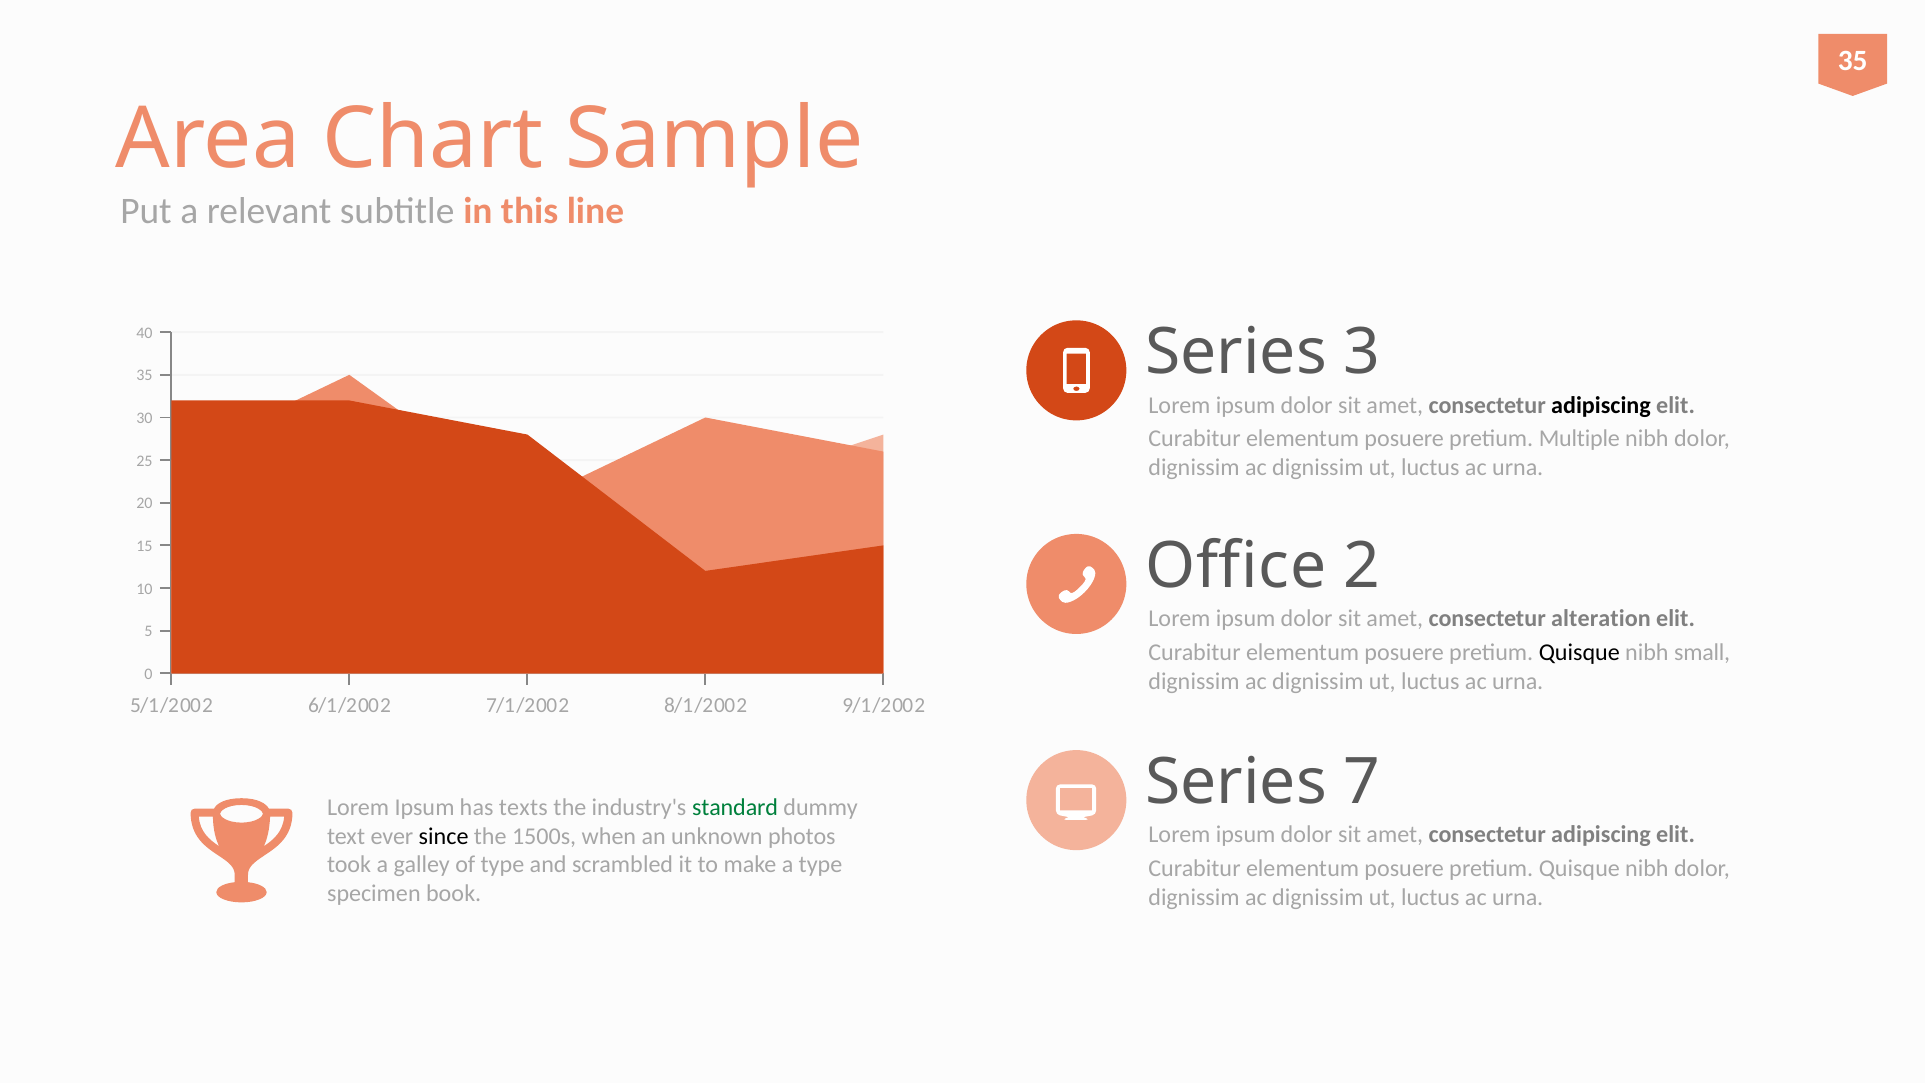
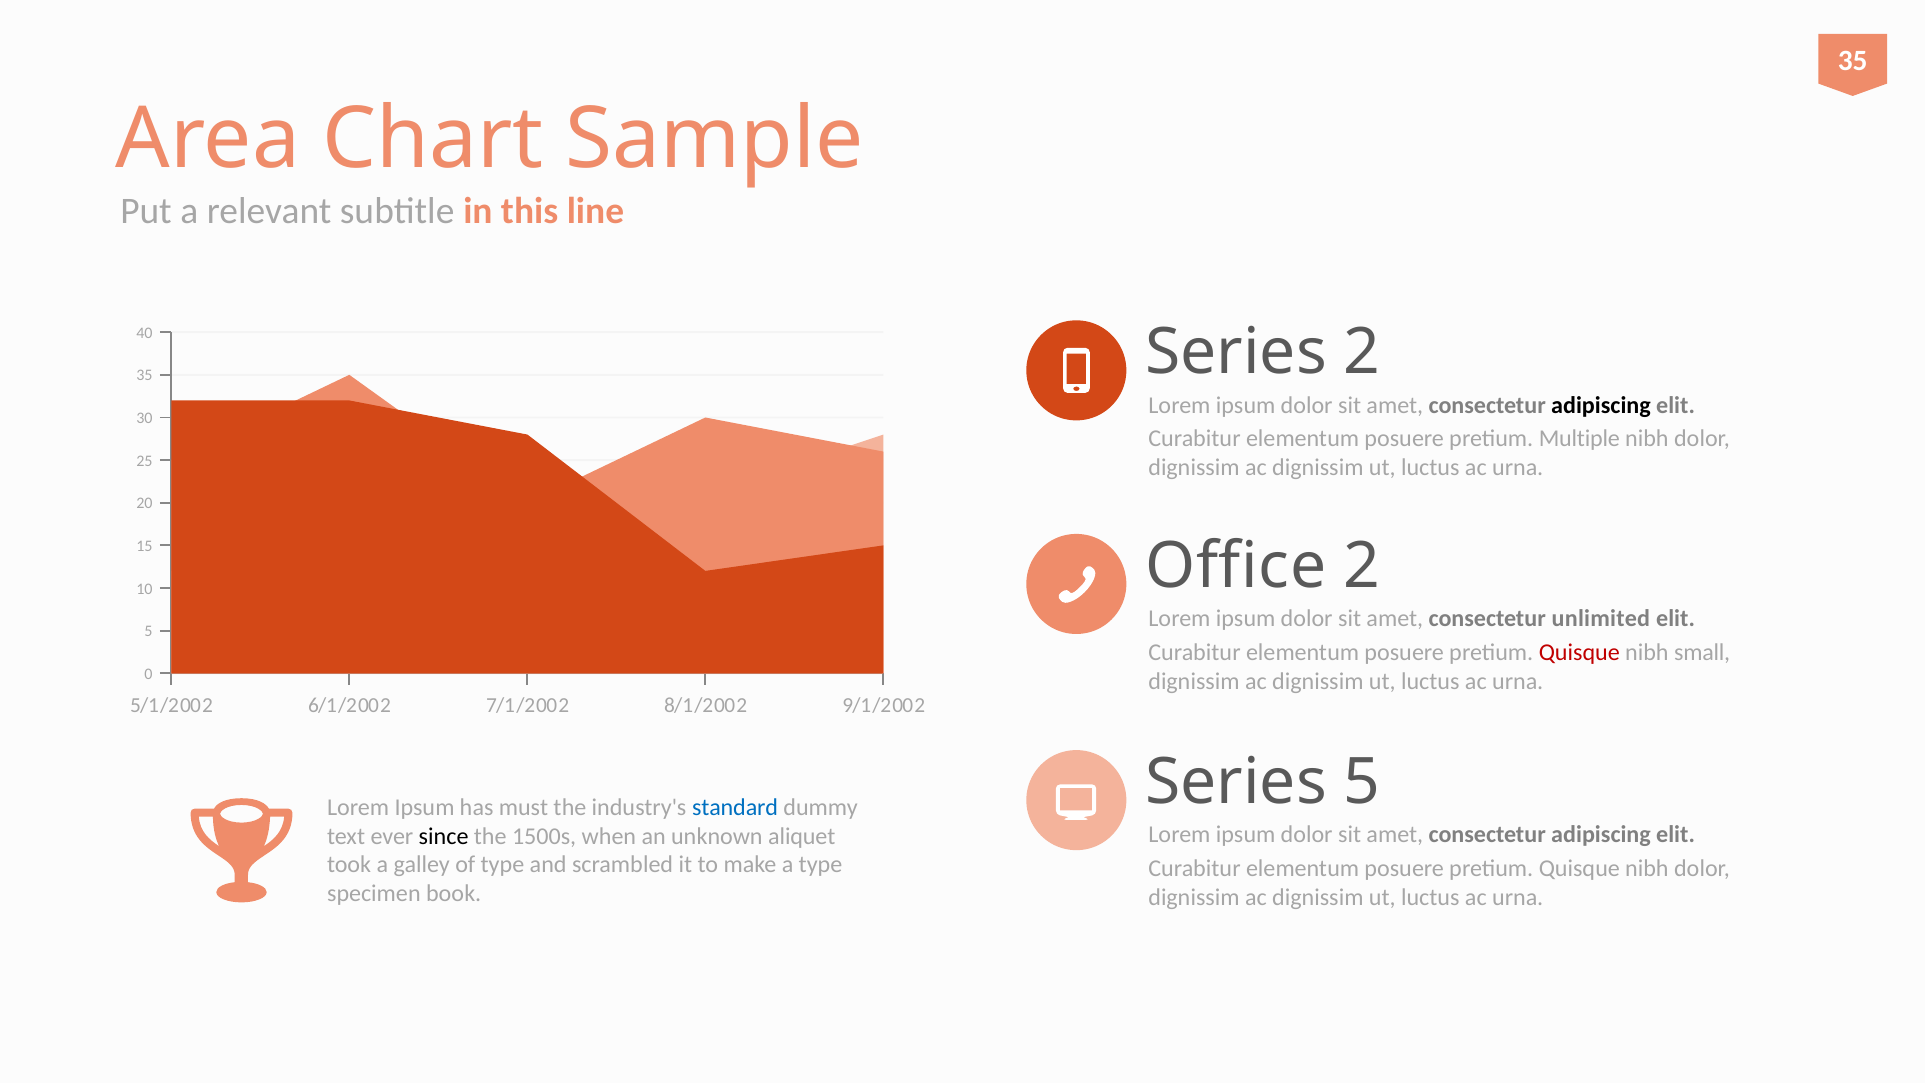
Series 3: 3 -> 2 (1362, 353)
alteration: alteration -> unlimited (1601, 619)
Quisque colour: black -> red (1579, 652)
Series 7: 7 -> 5 (1362, 782)
texts: texts -> must (524, 807)
standard colour: green -> blue (735, 807)
photos: photos -> aliquet (802, 836)
